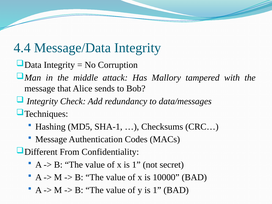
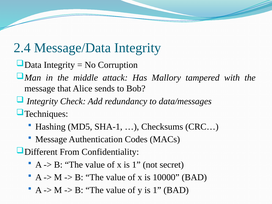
4.4: 4.4 -> 2.4 (22, 48)
